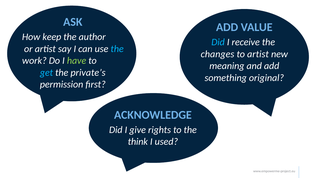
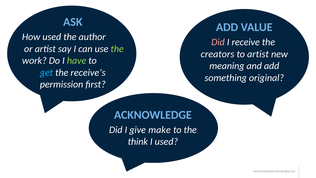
How keep: keep -> used (52, 37)
Did colour: light blue -> pink (218, 42)
the colour: light blue -> light green (117, 49)
changes: changes -> creators (218, 54)
private’s: private’s -> receive’s (88, 72)
rights: rights -> make (159, 130)
